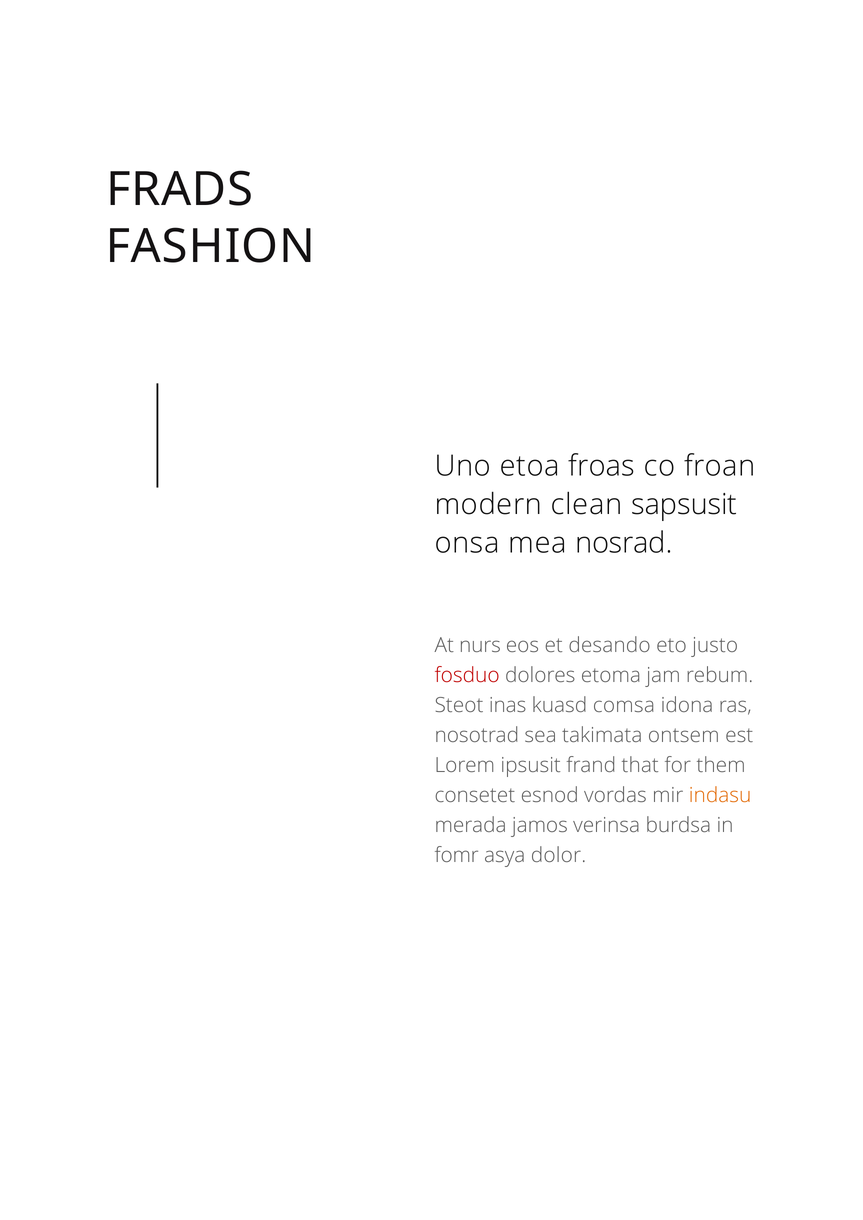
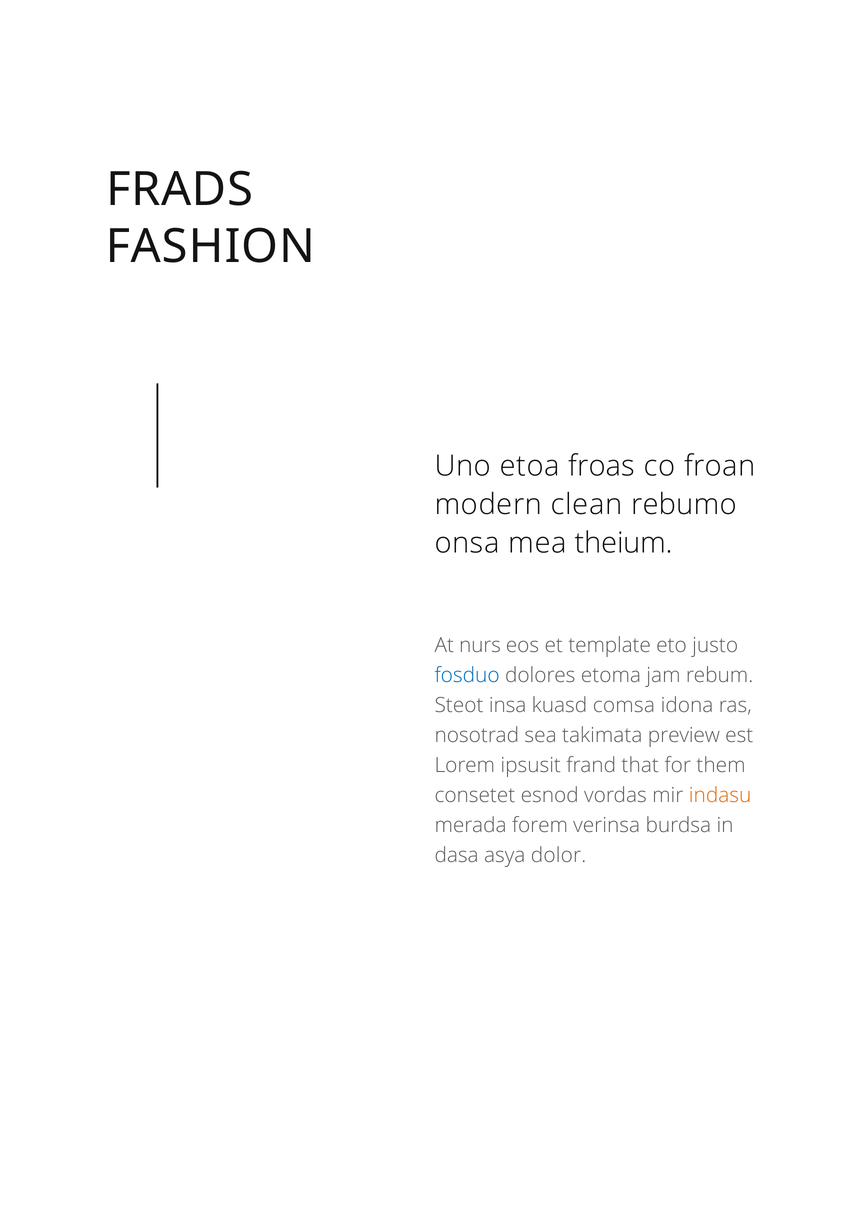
sapsusit: sapsusit -> rebumo (684, 505)
nosrad: nosrad -> theium (624, 544)
desando: desando -> template (610, 646)
fosduo colour: red -> blue (467, 676)
inas: inas -> insa (508, 706)
ontsem: ontsem -> preview (684, 736)
jamos: jamos -> forem (540, 826)
fomr: fomr -> dasa (457, 856)
